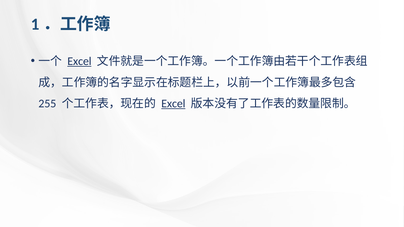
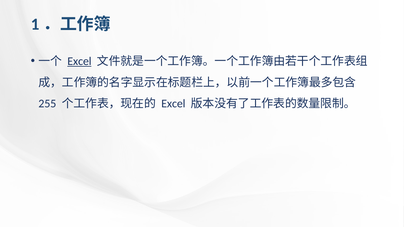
Excel underline: present -> none (173, 104)
